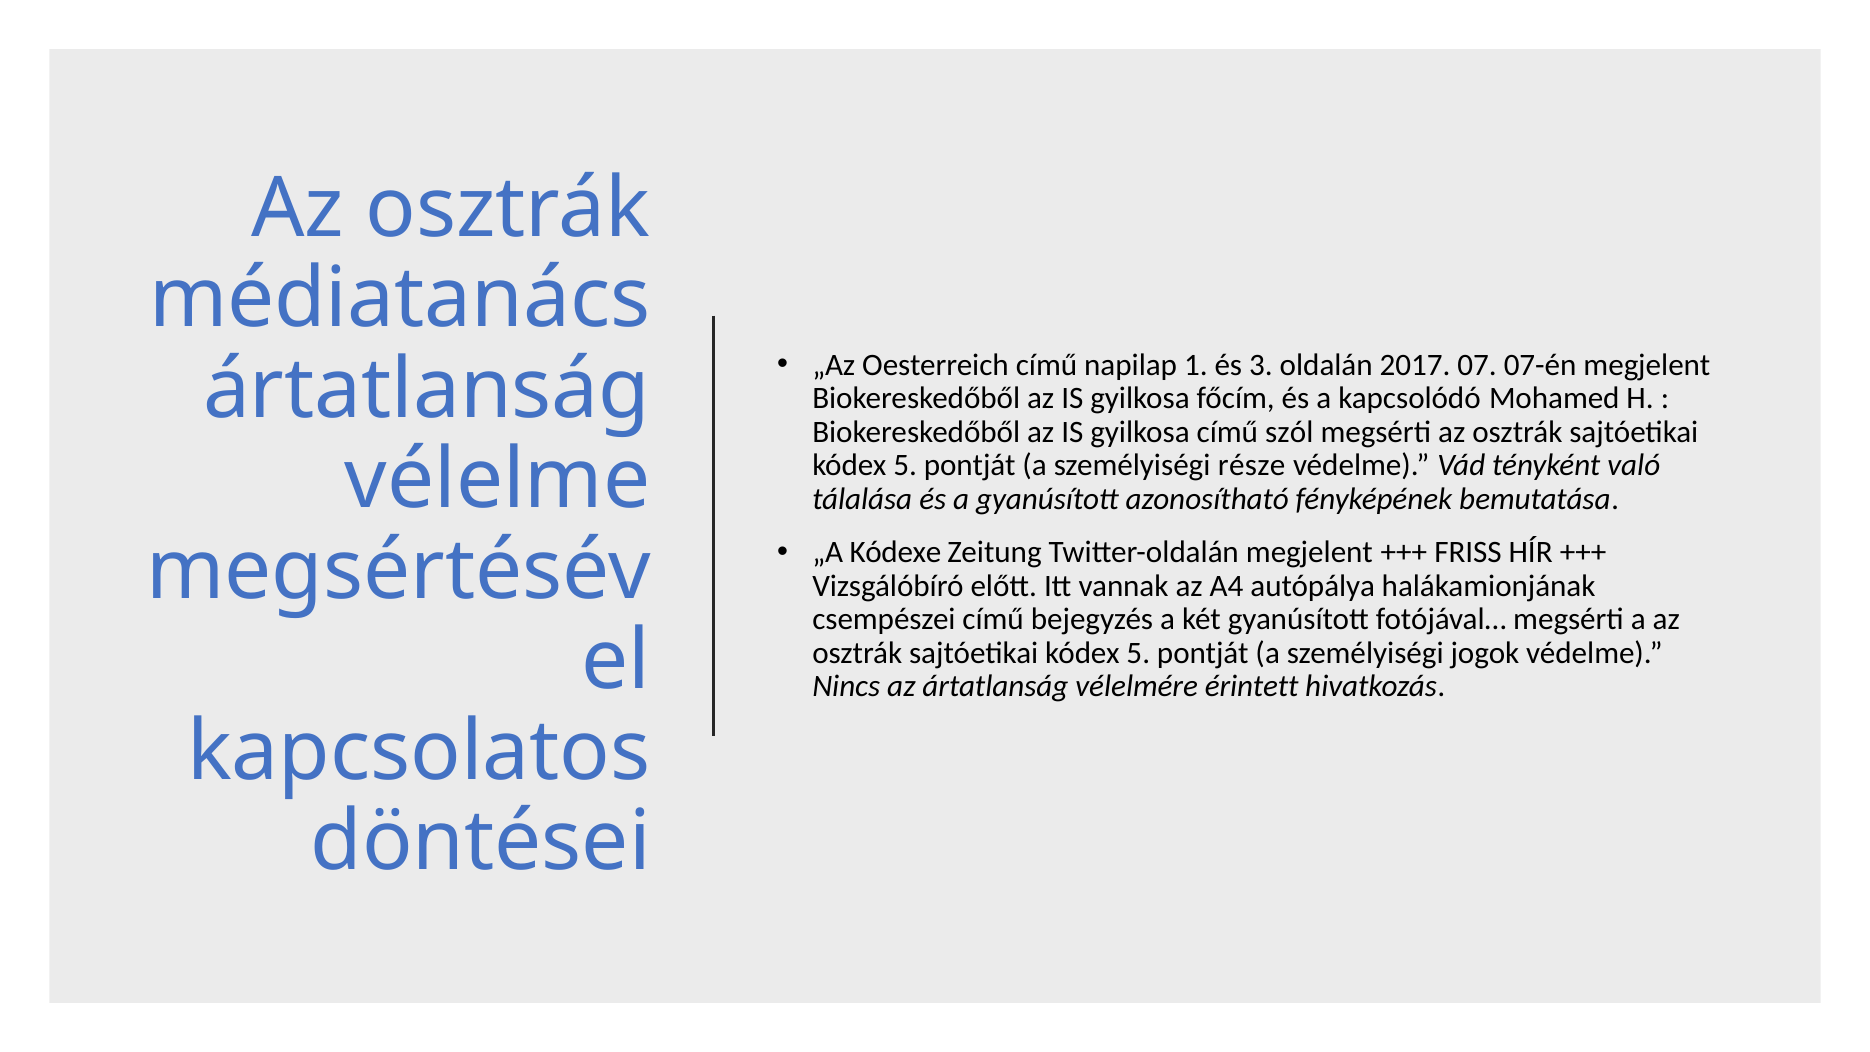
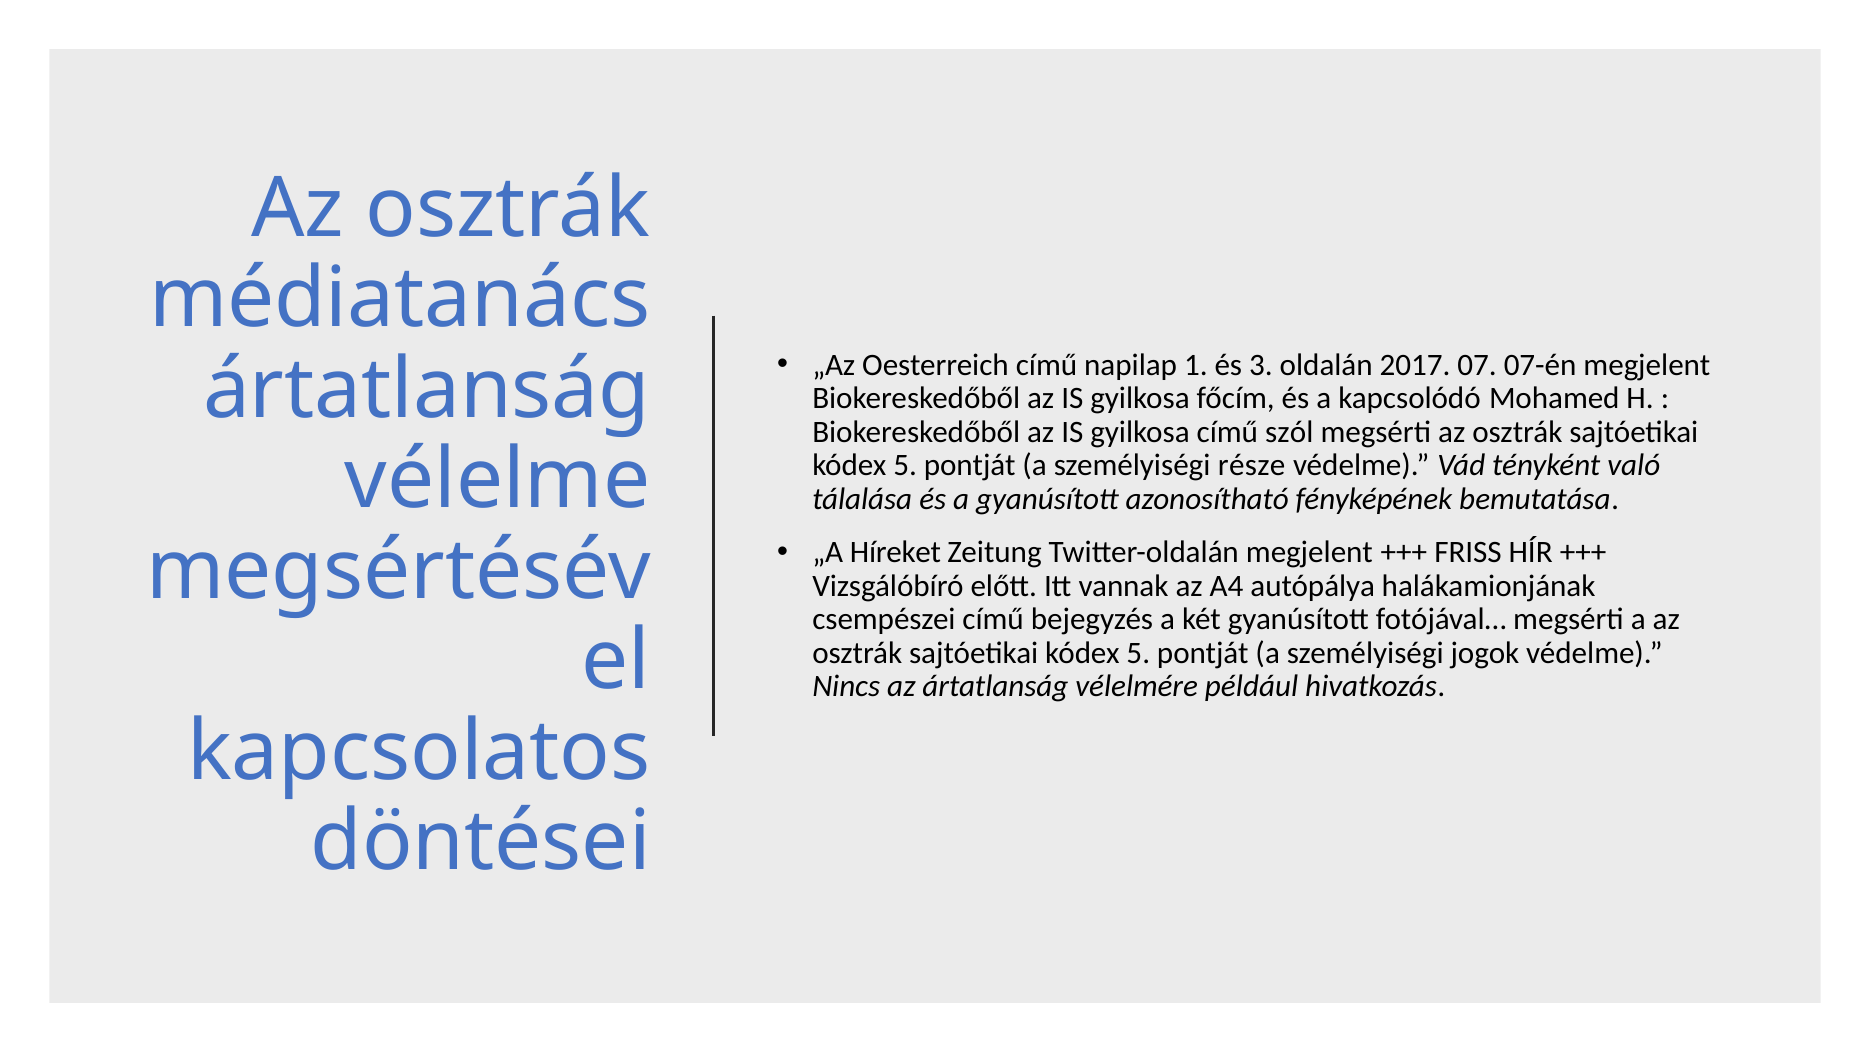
Kódexe: Kódexe -> Híreket (895, 552)
érintett: érintett -> például (1252, 686)
